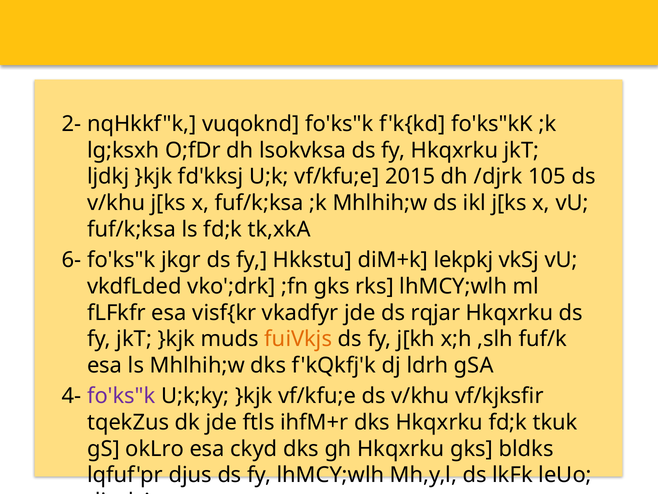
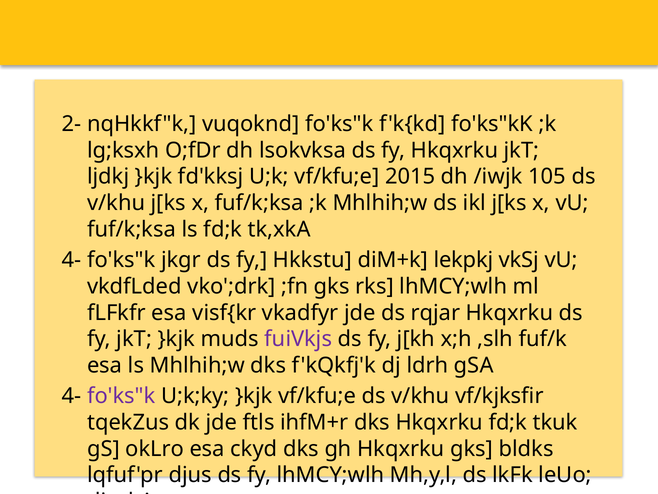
/djrk: /djrk -> /iwjk (498, 176)
6-: 6- -> 4- (71, 260)
fuiVkjs colour: orange -> purple (298, 339)
